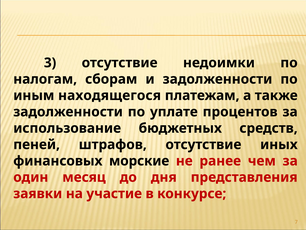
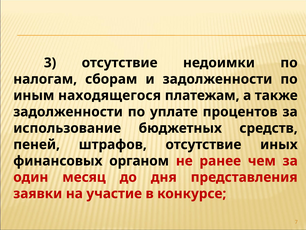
морские: морские -> органом (139, 161)
